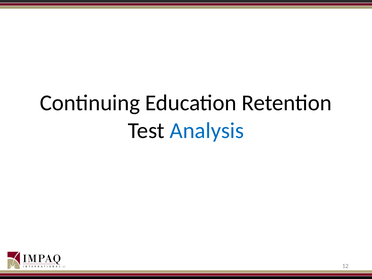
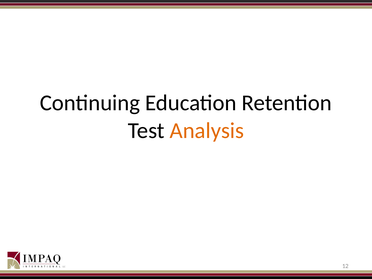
Analysis colour: blue -> orange (207, 131)
